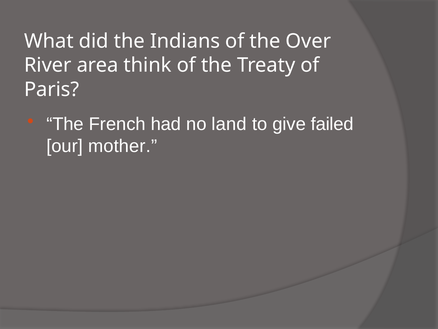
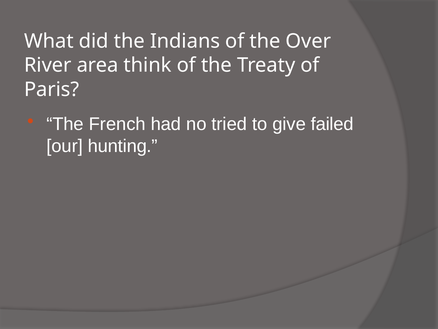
land: land -> tried (229, 124)
mother: mother -> hunting (123, 146)
